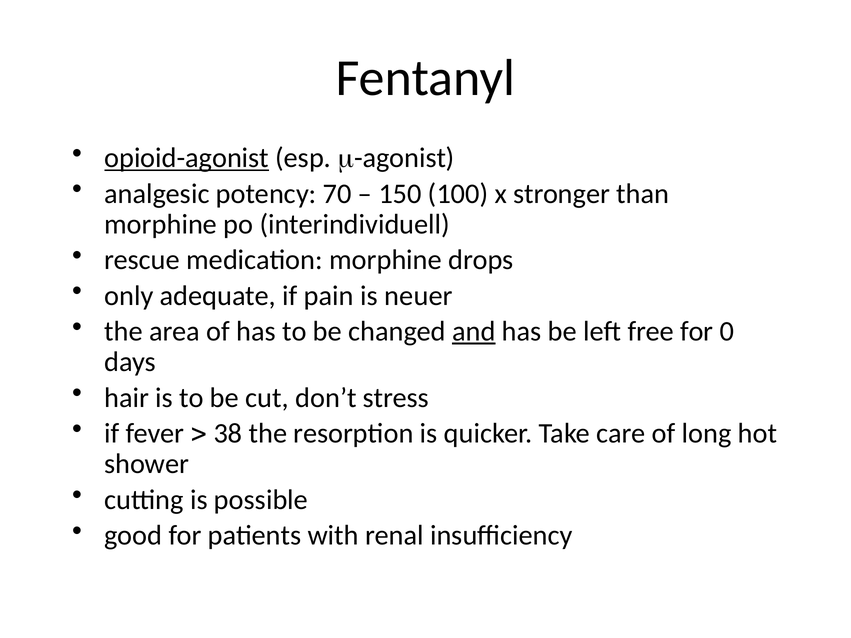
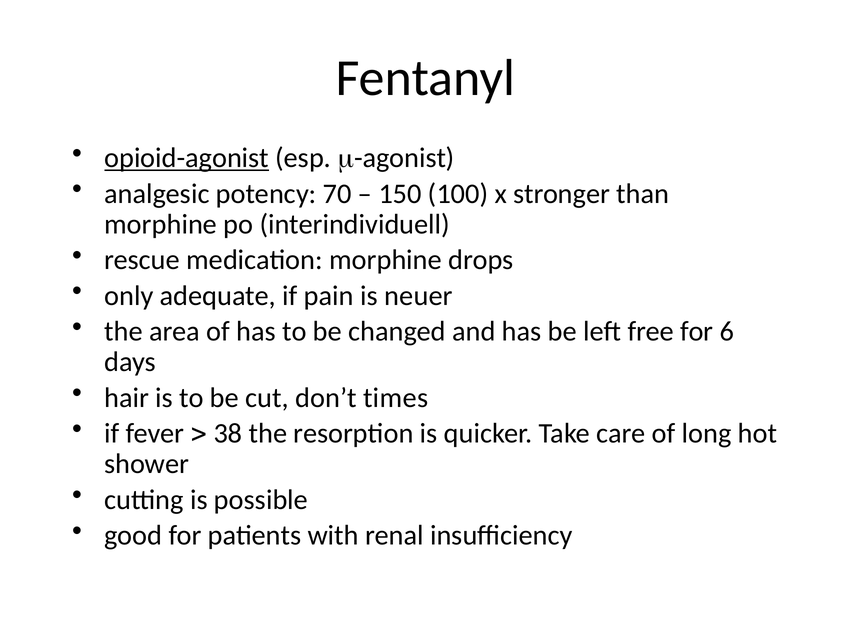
and underline: present -> none (474, 332)
0: 0 -> 6 (727, 332)
stress: stress -> times (396, 398)
